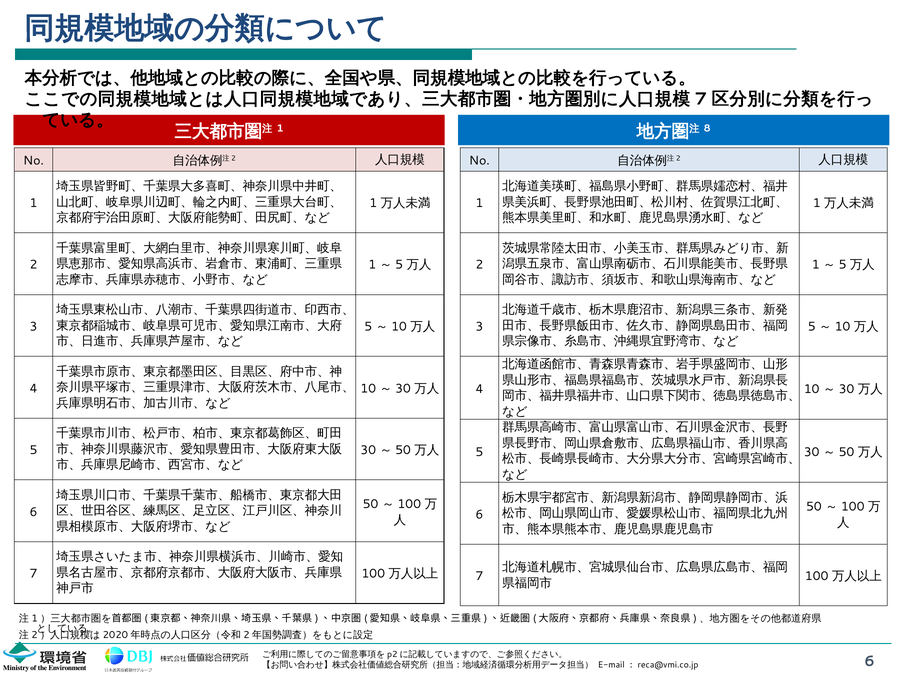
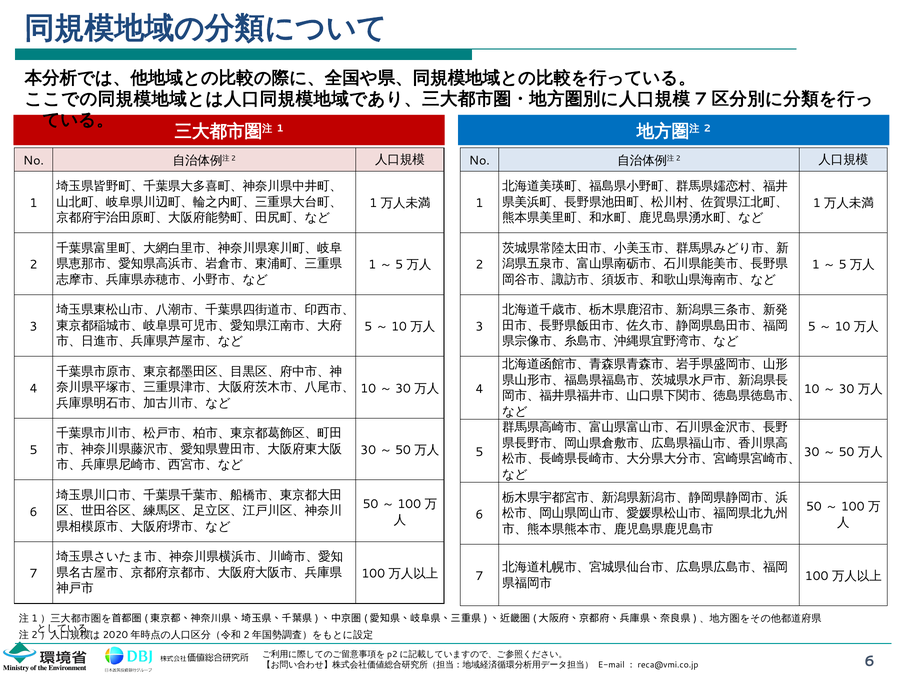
8: 8 -> 2 (707, 128)
